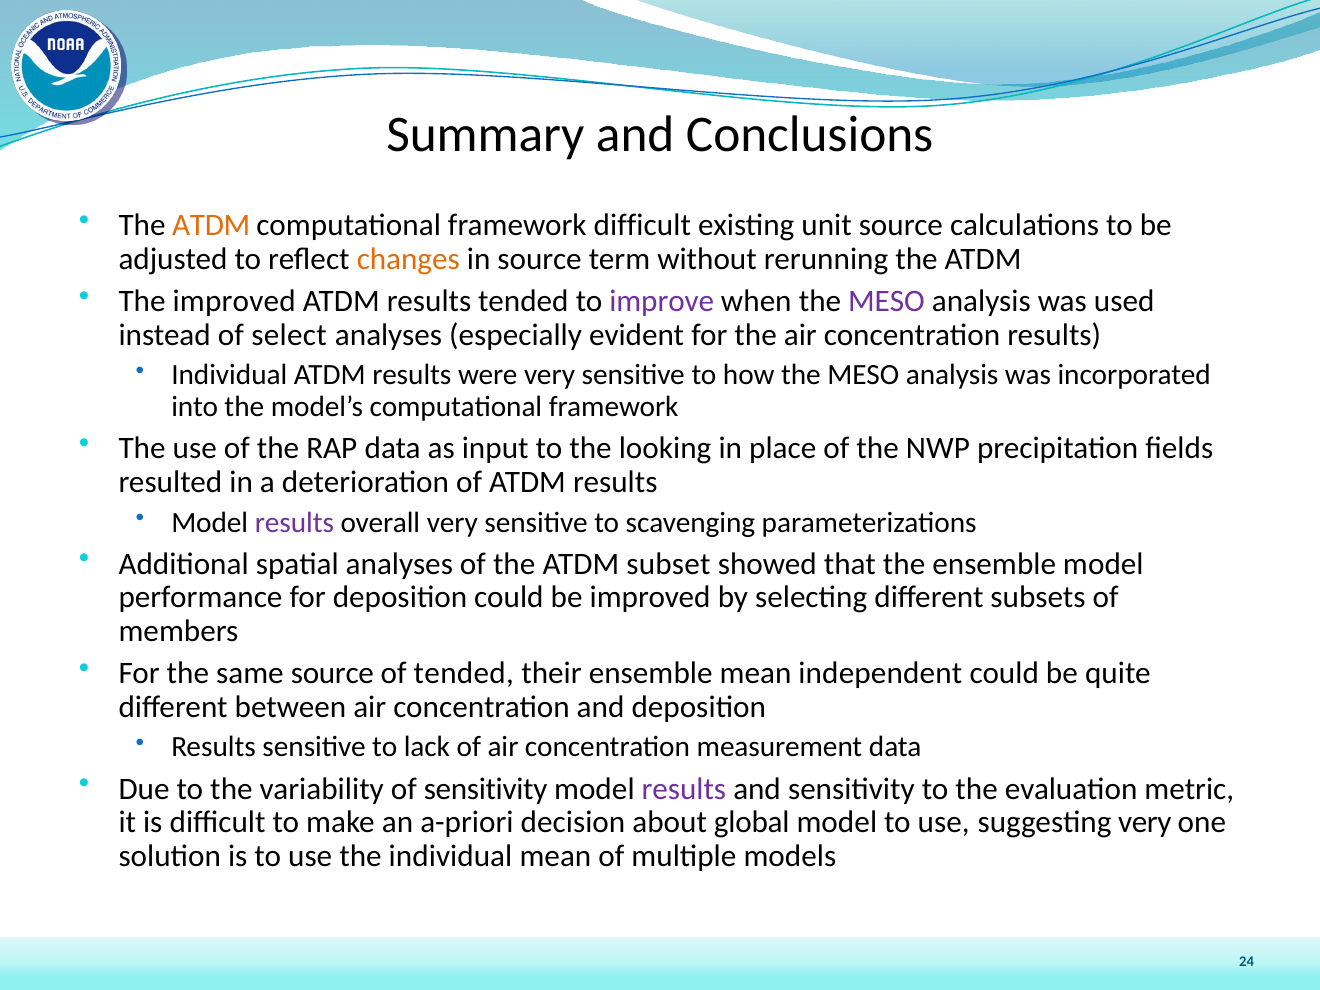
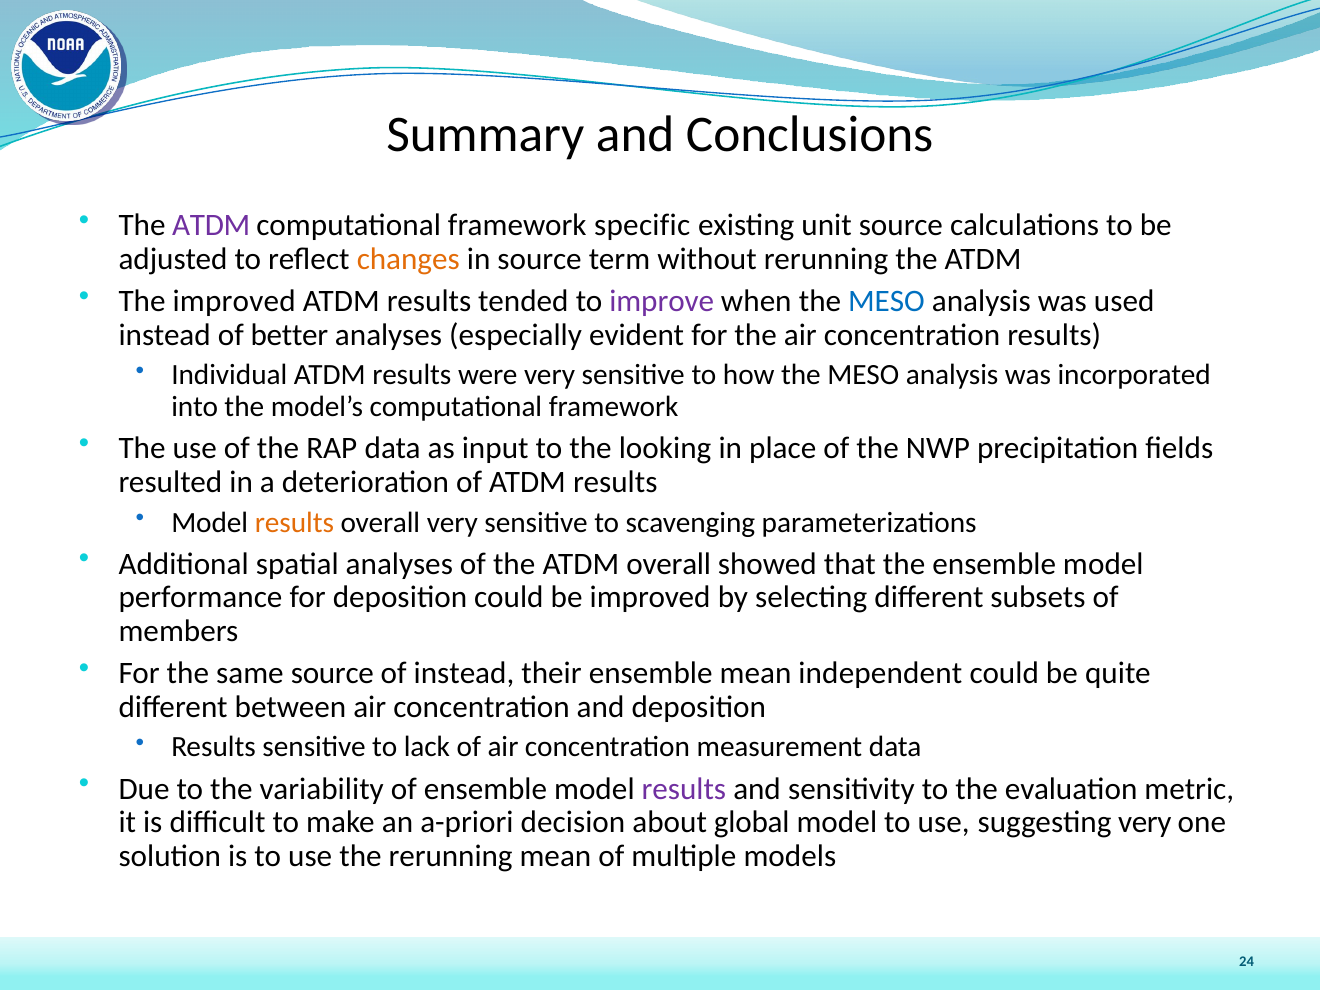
ATDM colour: orange -> purple (211, 225)
framework difficult: difficult -> specific (642, 225)
MESO colour: purple -> blue (886, 301)
select: select -> better (289, 335)
results colour: purple -> orange (294, 522)
ATDM subset: subset -> overall (669, 564)
of tended: tended -> instead (464, 673)
of sensitivity: sensitivity -> ensemble (485, 789)
the individual: individual -> rerunning (451, 856)
